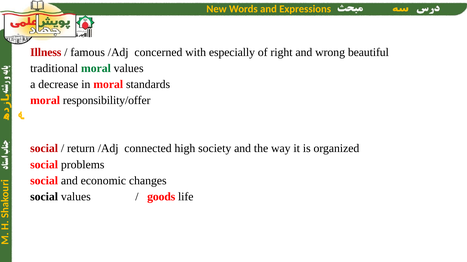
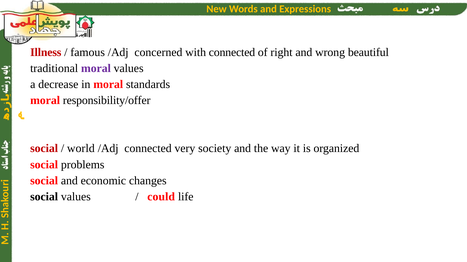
with especially: especially -> connected (232, 52)
moral colour: green -> purple (96, 68)
return: return -> world (81, 149)
high: high -> very (185, 149)
goods: goods -> could (161, 197)
